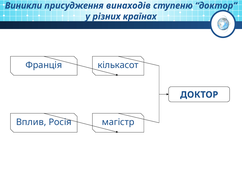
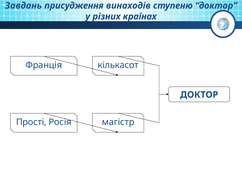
Виникли: Виникли -> Завдань (23, 6)
Вплив: Вплив -> Прості (31, 122)
